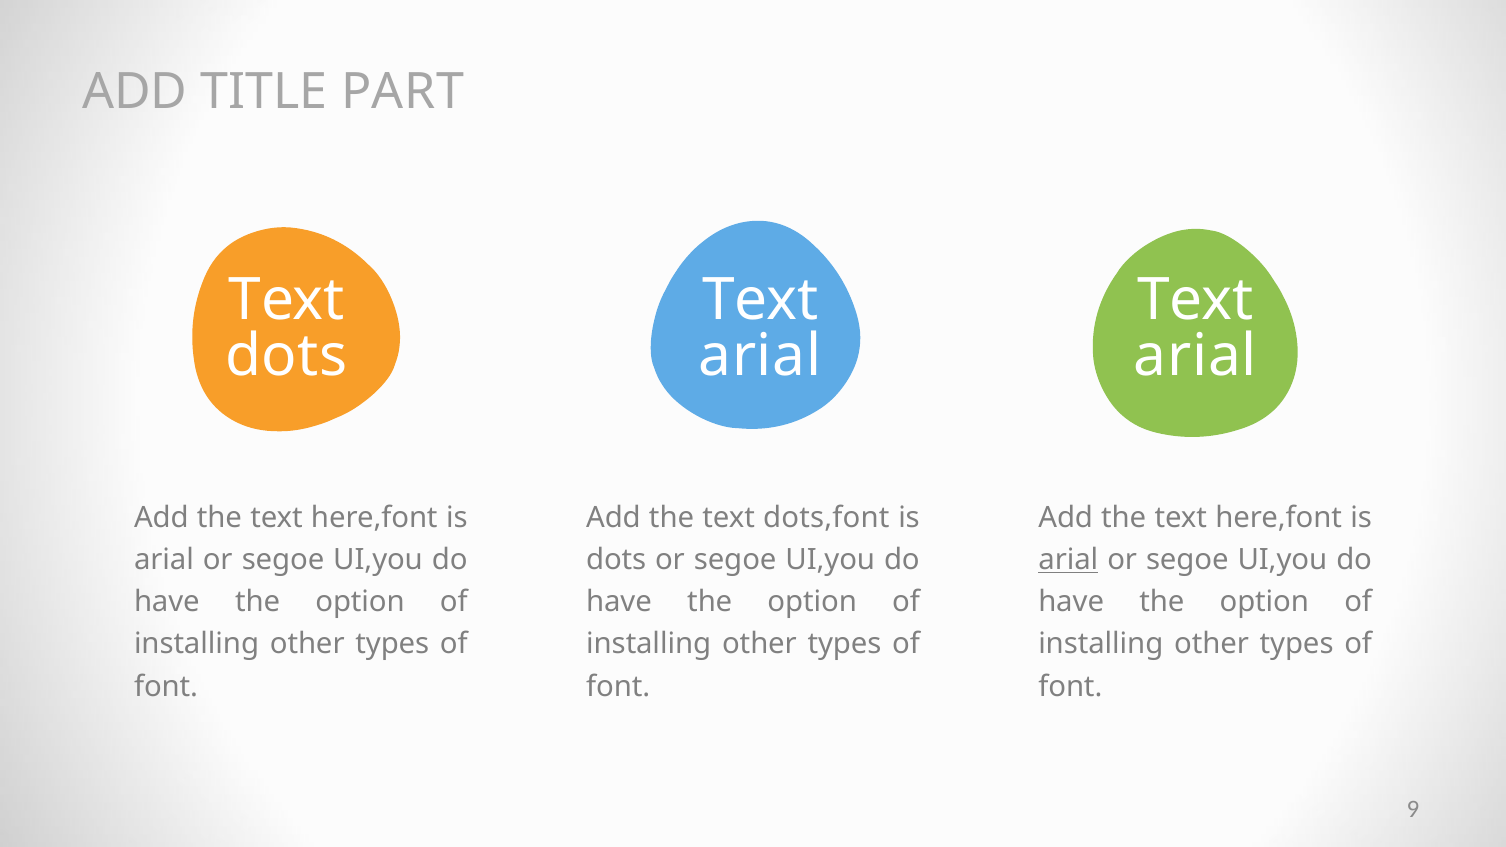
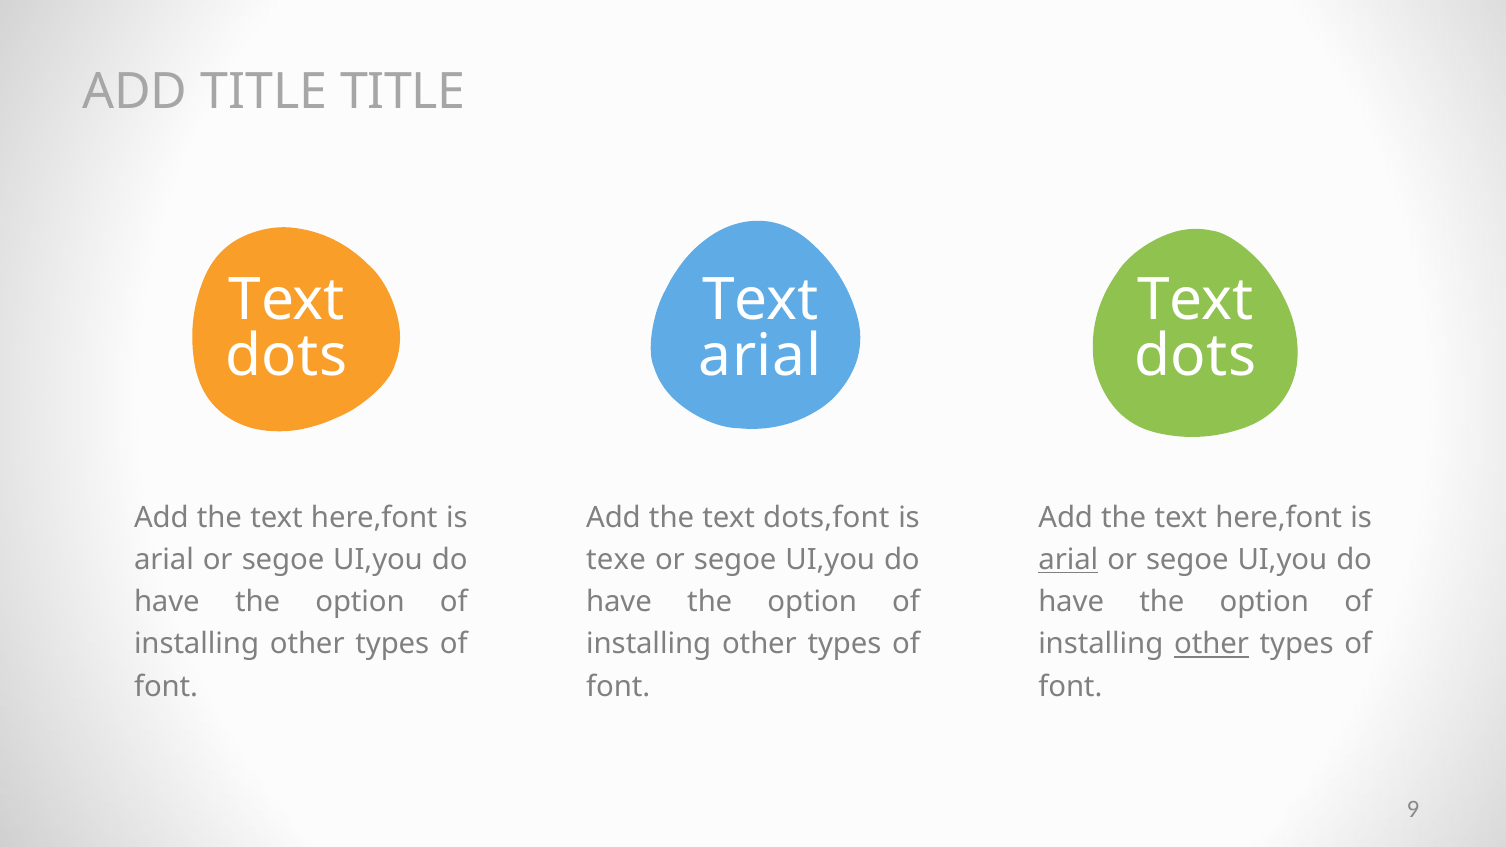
TITLE PART: PART -> TITLE (403, 92)
arial: arial -> dots (1195, 357)
dots: dots -> texe (616, 560)
other underline: none -> present (1212, 644)
